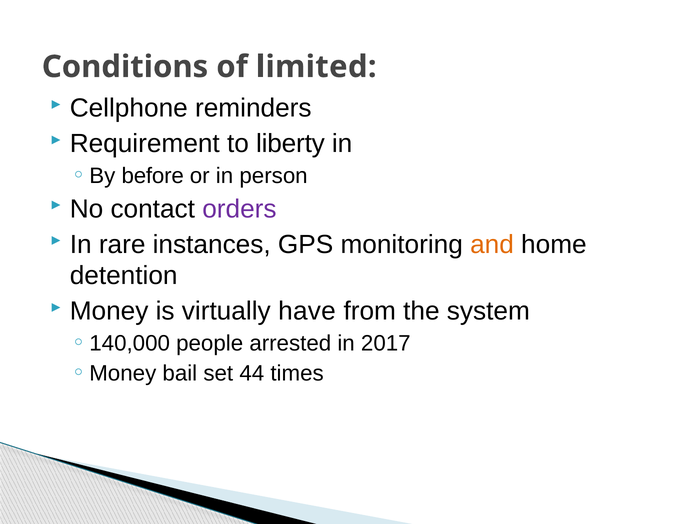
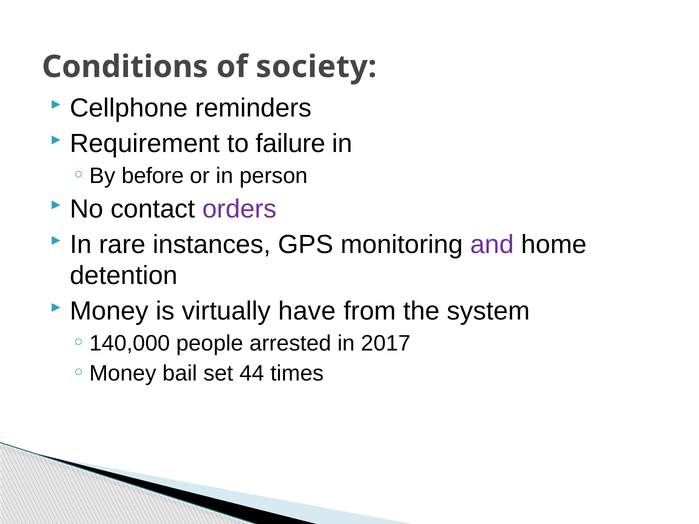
limited: limited -> society (316, 67)
liberty: liberty -> failure (290, 144)
and colour: orange -> purple (492, 244)
